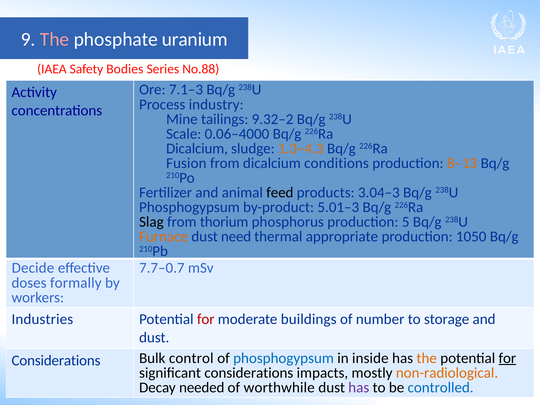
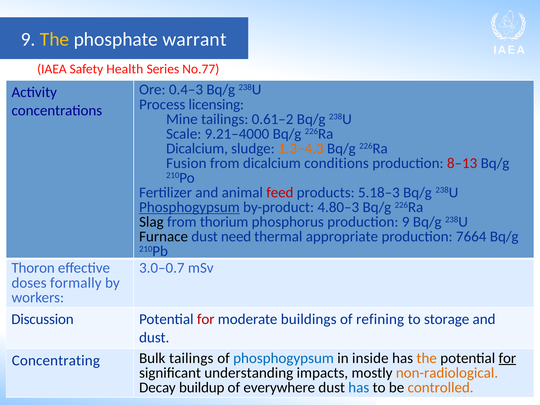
The colour: pink -> yellow (55, 40)
uranium: uranium -> warrant (195, 40)
Bodies: Bodies -> Health (125, 69)
No.88: No.88 -> No.77 (201, 69)
7.1–3: 7.1–3 -> 0.4–3 (186, 90)
industry: industry -> licensing (216, 104)
9.32–2: 9.32–2 -> 0.61–2 (273, 119)
0.06–4000: 0.06–4000 -> 9.21–4000 (237, 134)
8–13 colour: orange -> red (462, 163)
feed colour: black -> red (280, 193)
3.04–3: 3.04–3 -> 5.18–3 (379, 193)
Phosphogypsum underline: none -> present (189, 207)
5.01–3: 5.01–3 -> 4.80–3 (338, 207)
production 5: 5 -> 9 (406, 222)
Furnace colour: orange -> black (164, 237)
1050: 1050 -> 7664 (471, 237)
Decide: Decide -> Thoron (33, 268)
7.7–0.7: 7.7–0.7 -> 3.0–0.7 (162, 268)
Industries: Industries -> Discussion (43, 319)
number: number -> refining (380, 319)
Considerations: Considerations -> Concentrating (56, 361)
Bulk control: control -> tailings (191, 358)
significant considerations: considerations -> understanding (249, 373)
needed: needed -> buildup (202, 387)
worthwhile: worthwhile -> everywhere (279, 387)
has colour: purple -> blue (359, 387)
controlled colour: blue -> orange (441, 387)
